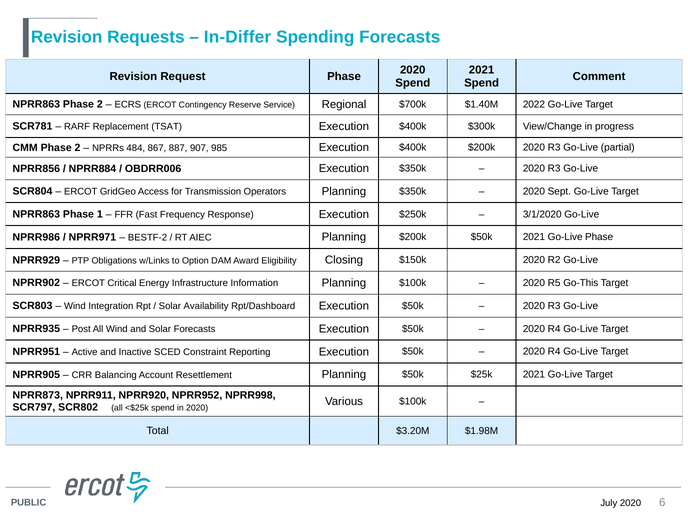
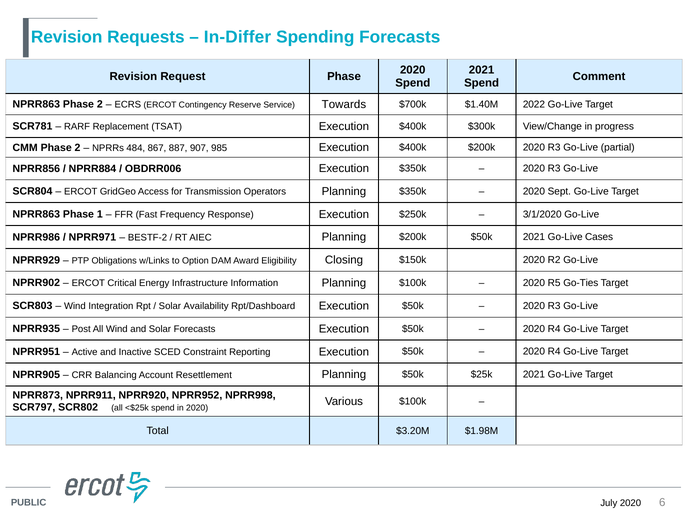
Regional: Regional -> Towards (344, 104)
Go-Live Phase: Phase -> Cases (599, 237)
Go-This: Go-This -> Go-Ties (581, 283)
